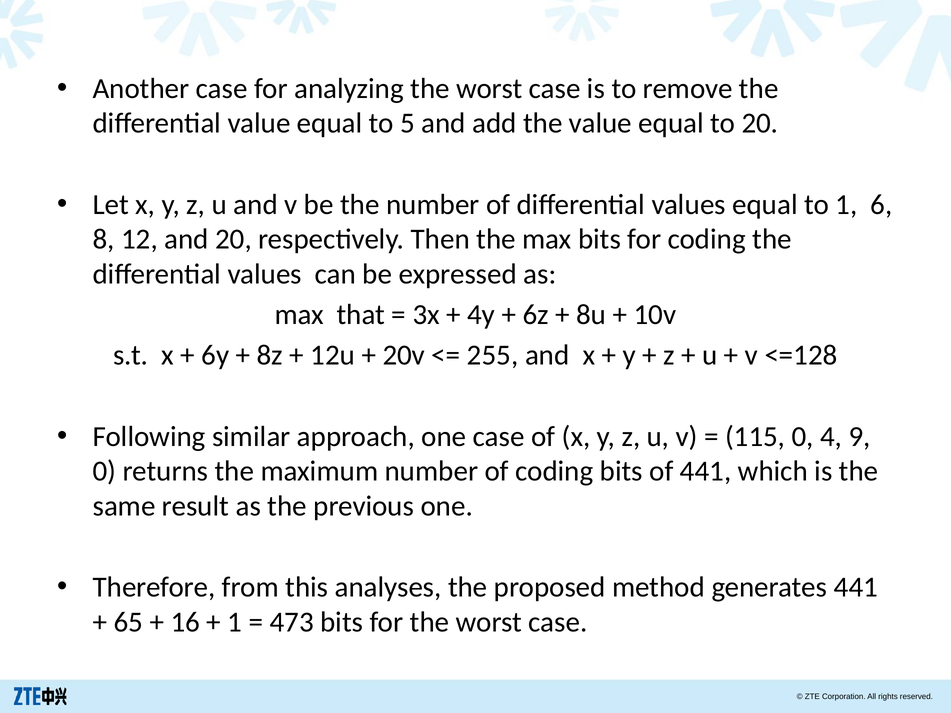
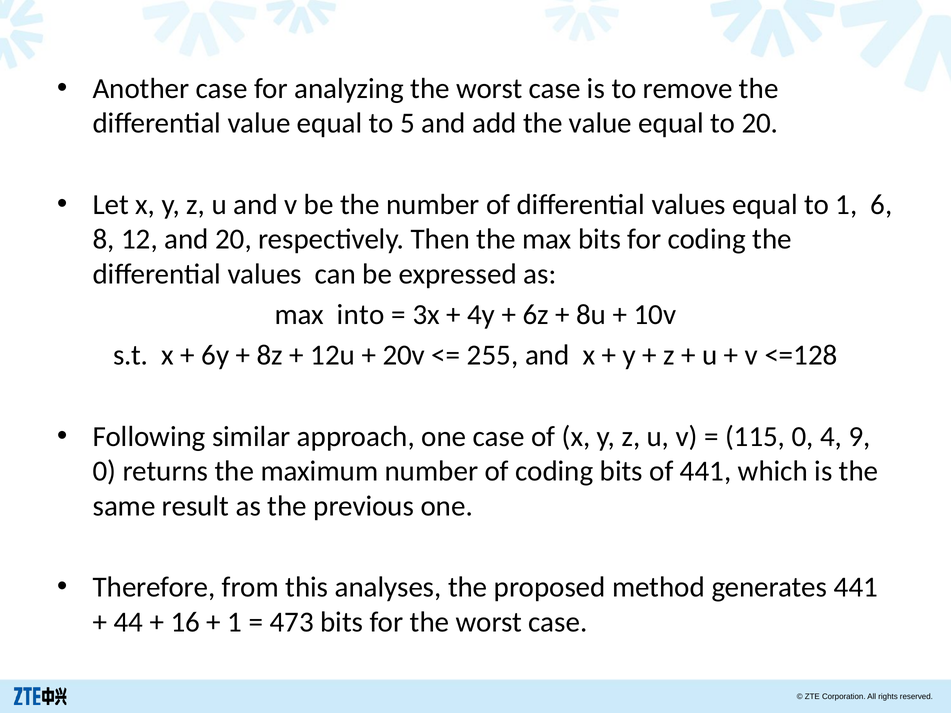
that: that -> into (361, 315)
65: 65 -> 44 (128, 622)
